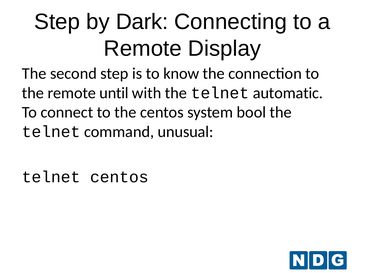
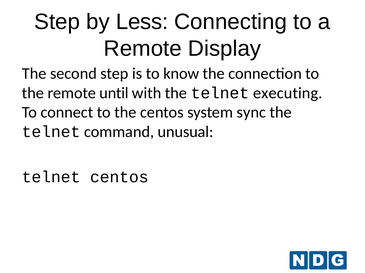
Dark: Dark -> Less (142, 22)
automatic: automatic -> executing (288, 93)
bool: bool -> sync (251, 113)
